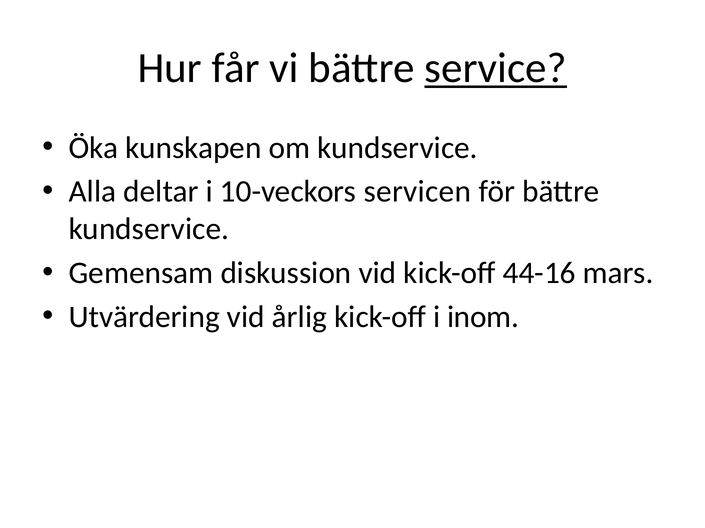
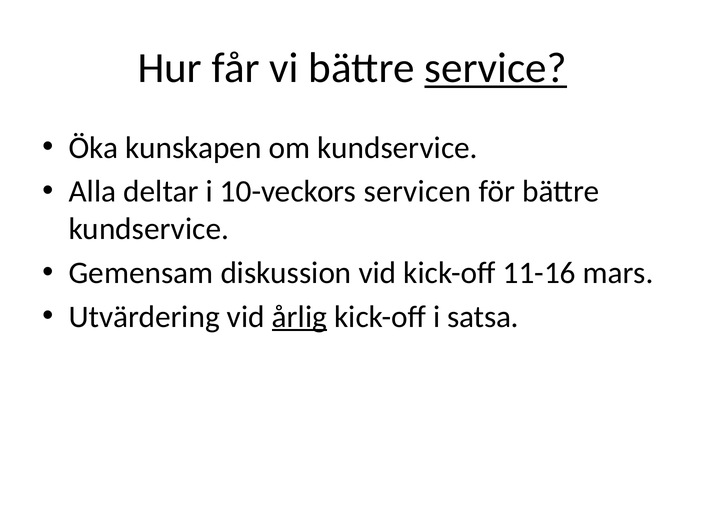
44-16: 44-16 -> 11-16 (539, 273)
årlig underline: none -> present (299, 317)
inom: inom -> satsa (483, 317)
